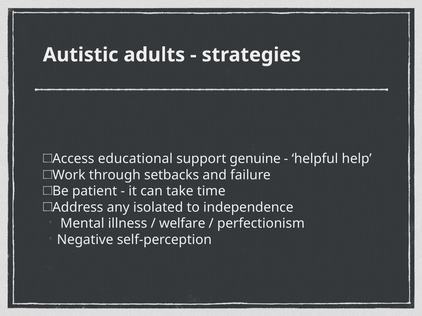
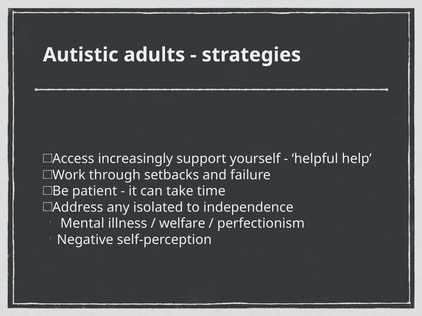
educational: educational -> increasingly (135, 159)
genuine: genuine -> yourself (255, 159)
